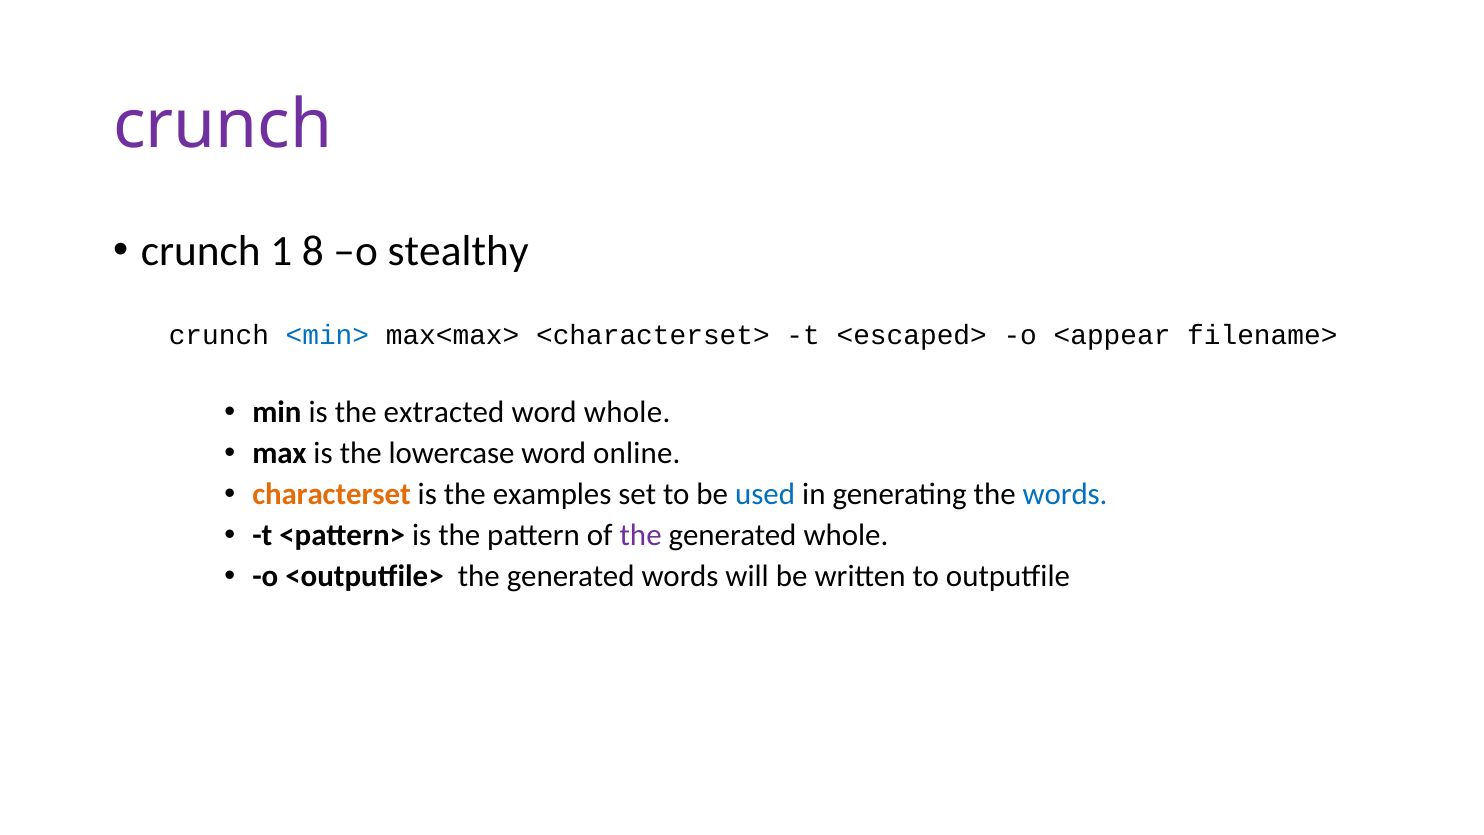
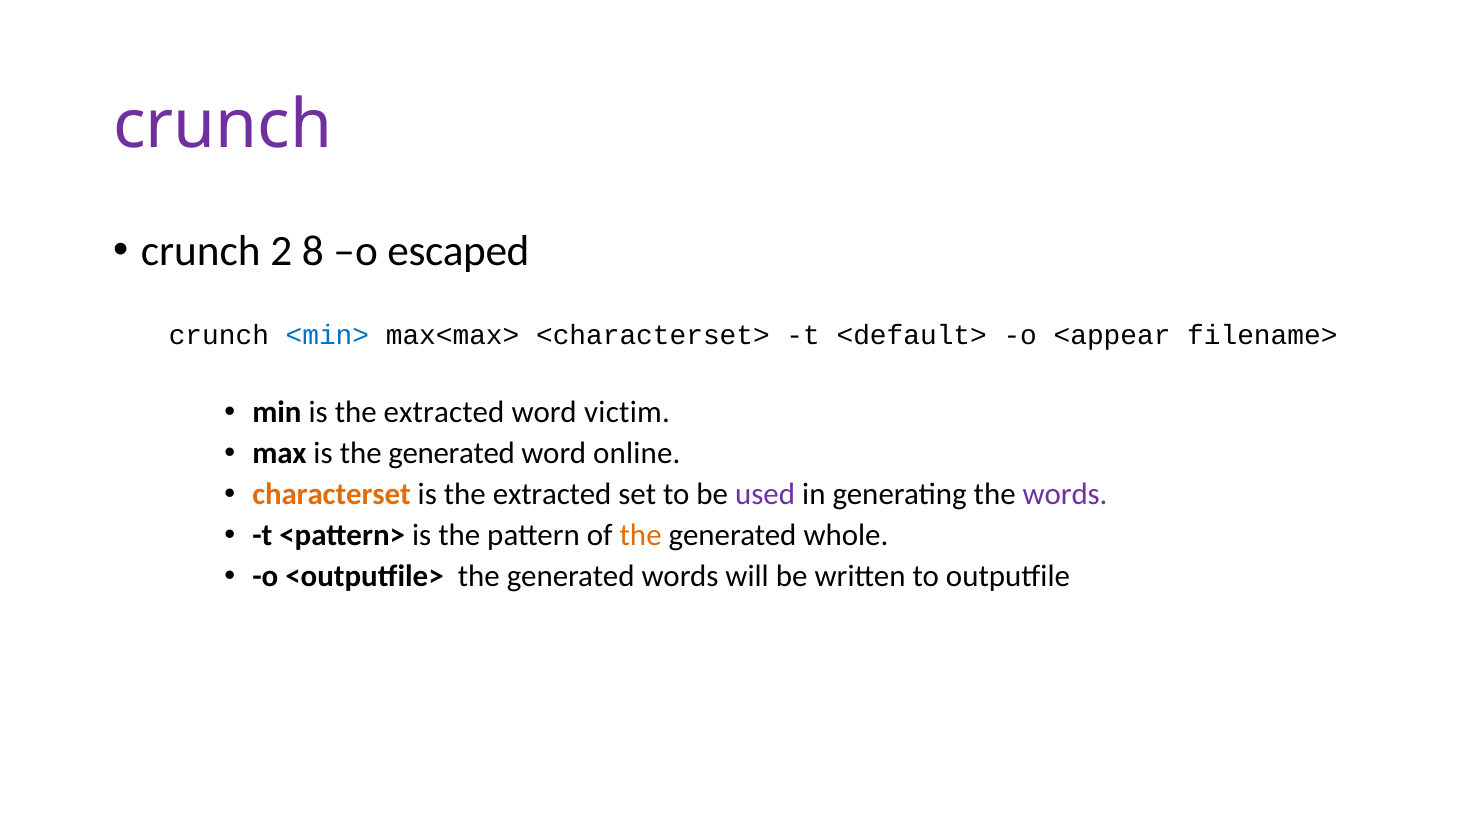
1: 1 -> 2 (281, 251)
stealthy: stealthy -> escaped (458, 251)
<escaped>: <escaped> -> <default> (912, 335)
word whole: whole -> victim (627, 412)
is the lowercase: lowercase -> generated (452, 453)
examples: examples -> extracted (552, 494)
used colour: blue -> purple (765, 494)
words colour: blue -> purple (1065, 494)
the colour: purple -> orange (641, 535)
